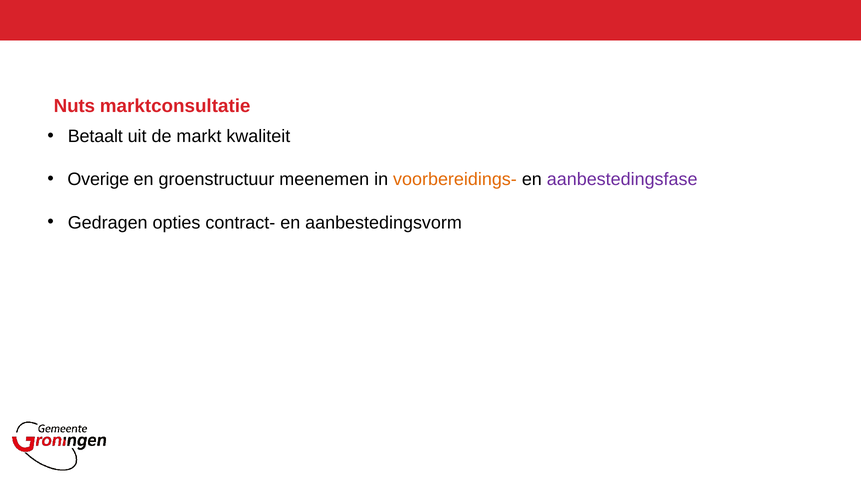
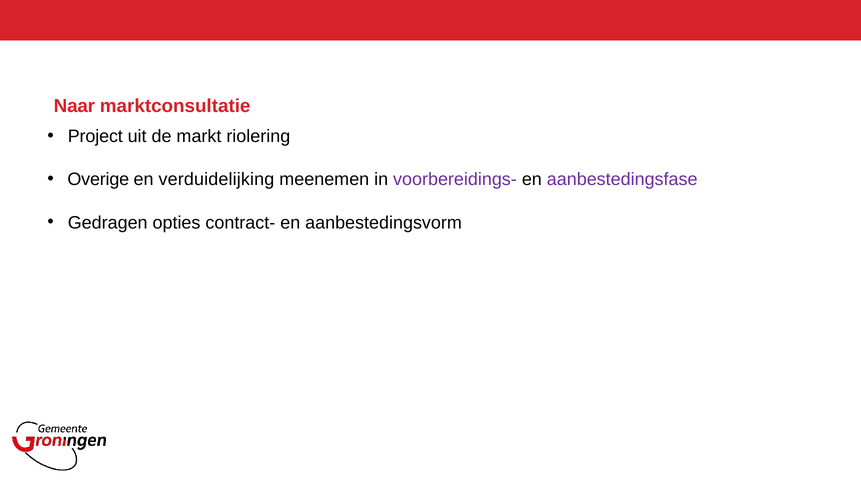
Nuts: Nuts -> Naar (74, 106)
Betaalt: Betaalt -> Project (95, 137)
kwaliteit: kwaliteit -> riolering (258, 137)
groenstructuur: groenstructuur -> verduidelijking (216, 180)
voorbereidings- colour: orange -> purple (455, 180)
